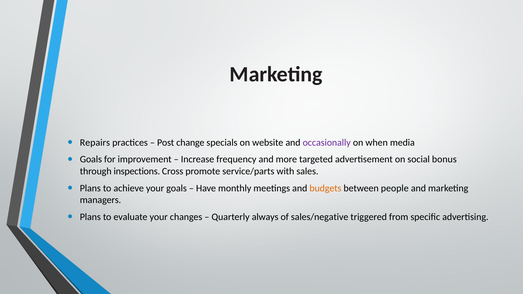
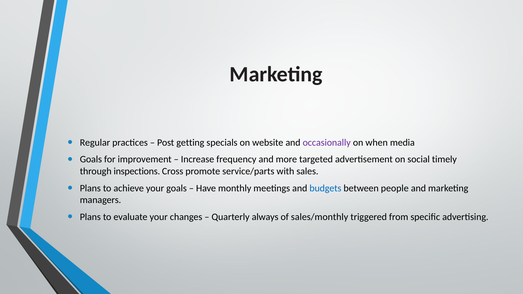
Repairs: Repairs -> Regular (95, 143)
change: change -> getting (190, 143)
bonus: bonus -> timely (444, 160)
budgets colour: orange -> blue (325, 188)
sales/negative: sales/negative -> sales/monthly (320, 217)
